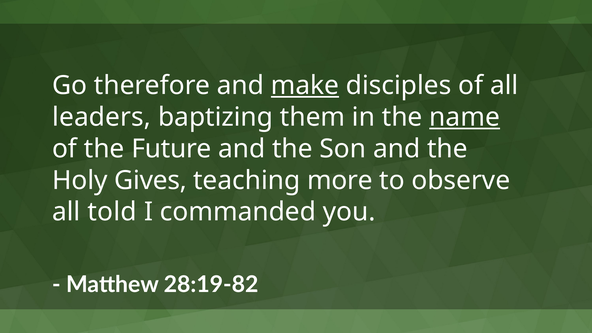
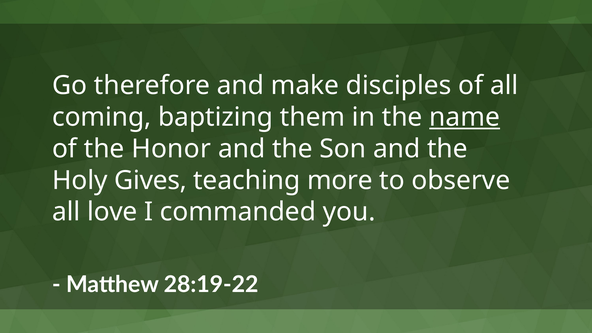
make underline: present -> none (305, 86)
leaders: leaders -> coming (102, 117)
Future: Future -> Honor (171, 149)
told: told -> love (112, 212)
28:19-82: 28:19-82 -> 28:19-22 (211, 284)
